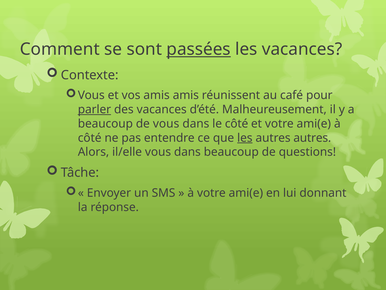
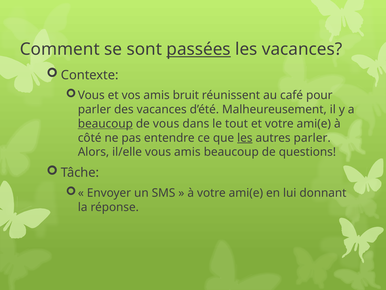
amis amis: amis -> bruit (186, 95)
parler underline: present -> none (94, 109)
beaucoup underline: none -> present (105, 123)
le côté: côté -> tout (237, 123)
autres autres: autres -> parler (312, 138)
il/elle vous dans: dans -> amis (187, 152)
